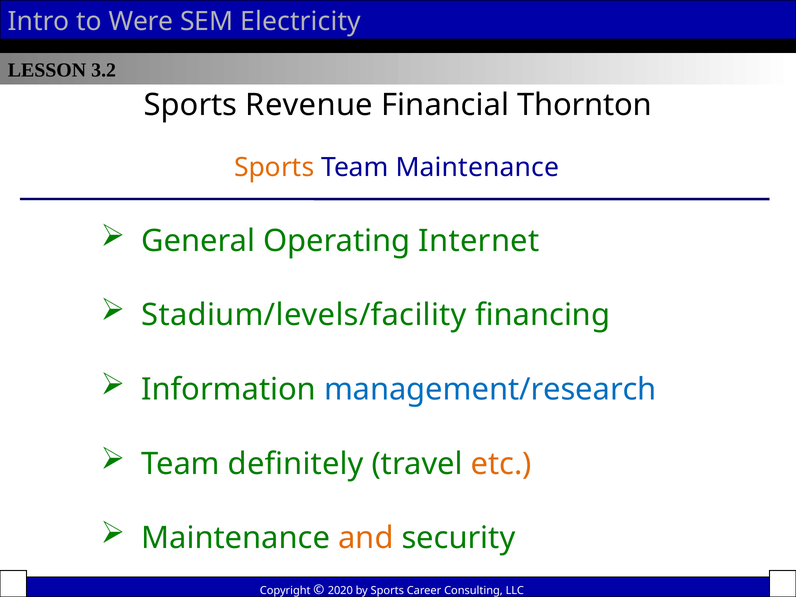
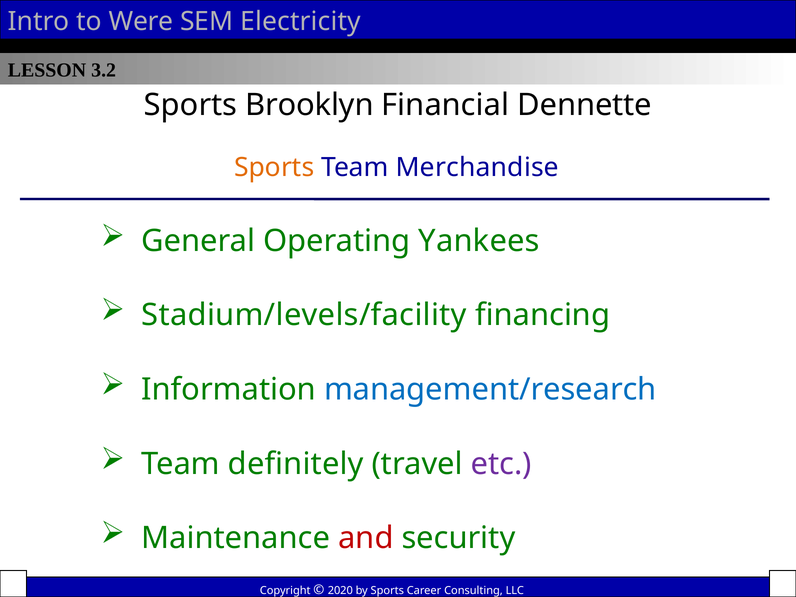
Revenue: Revenue -> Brooklyn (309, 105)
Thornton: Thornton -> Dennette (585, 105)
Team Maintenance: Maintenance -> Merchandise (477, 168)
Internet: Internet -> Yankees (479, 241)
etc colour: orange -> purple (501, 464)
and colour: orange -> red (366, 538)
